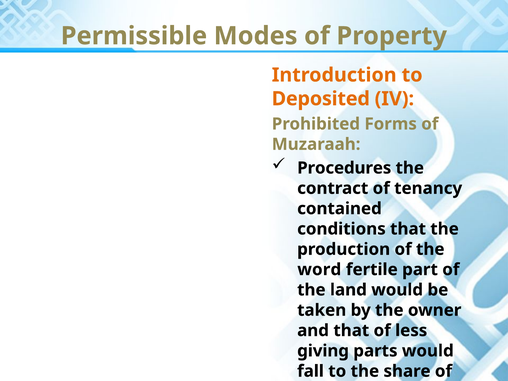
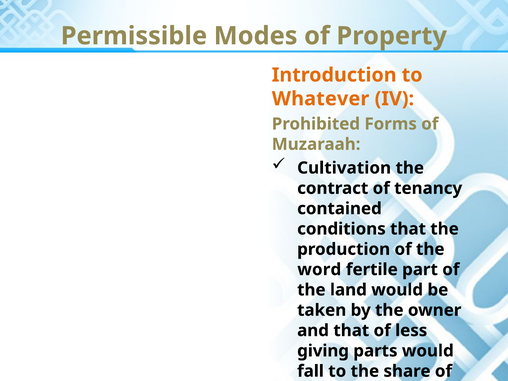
Deposited: Deposited -> Whatever (321, 99)
Procedures: Procedures -> Cultivation (344, 168)
